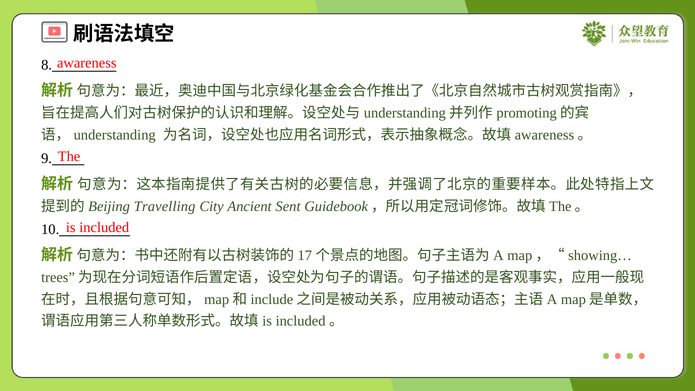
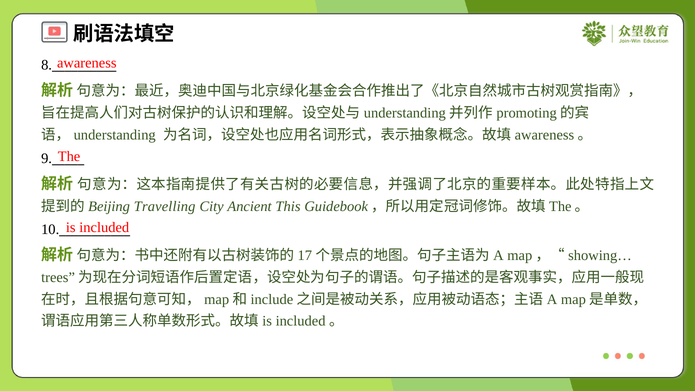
Sent: Sent -> This (288, 207)
